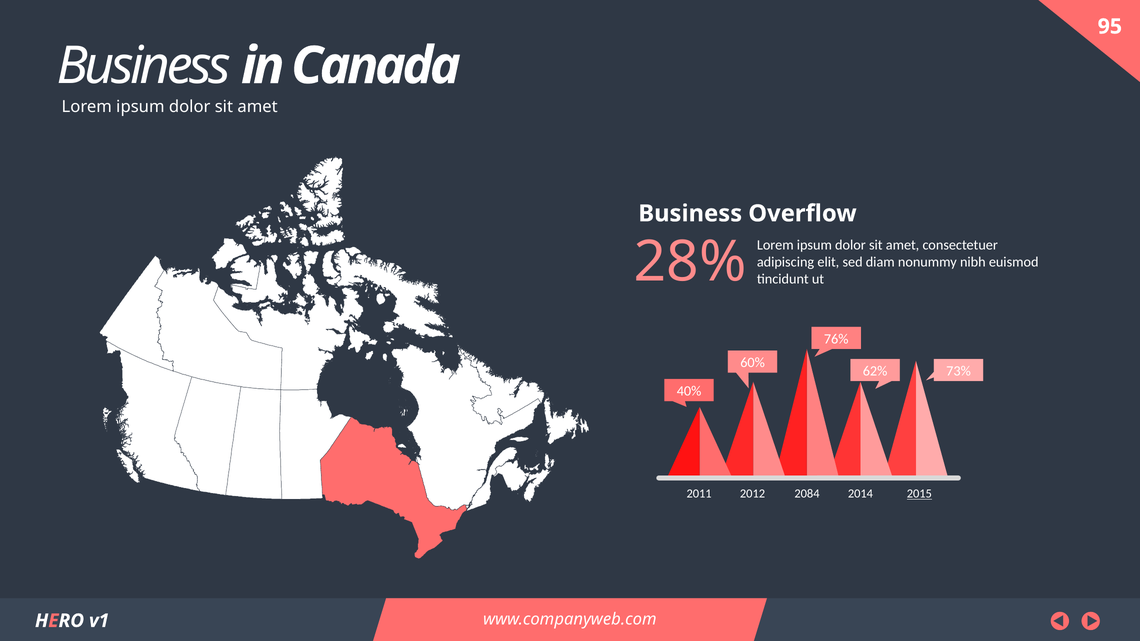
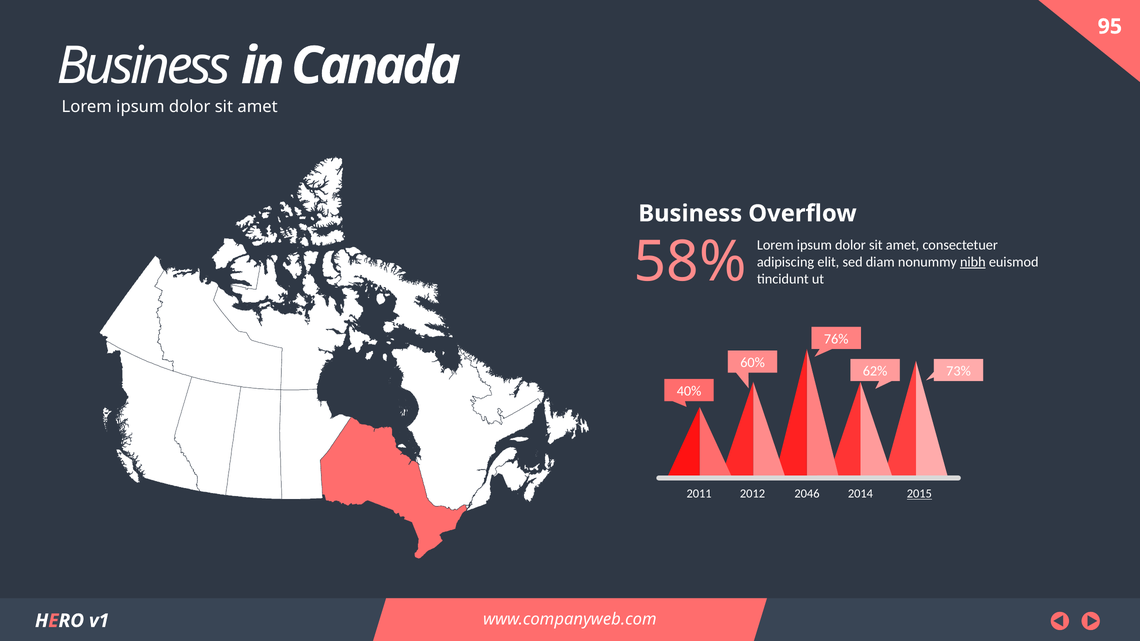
28%: 28% -> 58% (690, 262)
nibh underline: none -> present (973, 262)
2084: 2084 -> 2046 (807, 494)
